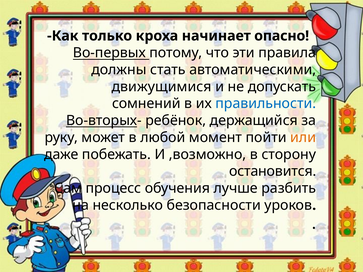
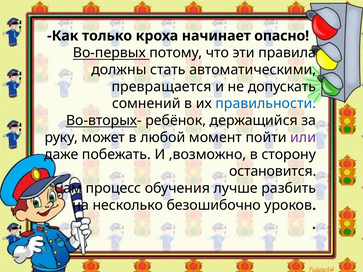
движущимися: движущимися -> превращается (162, 87)
или colour: orange -> purple (303, 138)
безопасности: безопасности -> безошибочно (214, 205)
